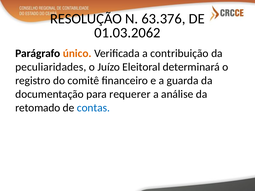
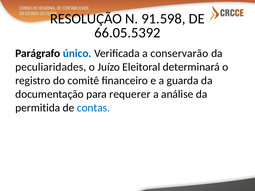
63.376: 63.376 -> 91.598 (163, 19)
01.03.2062: 01.03.2062 -> 66.05.5392 (127, 33)
único colour: orange -> blue (77, 53)
contribuição: contribuição -> conservarão (179, 53)
retomado: retomado -> permitida (38, 108)
